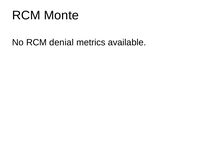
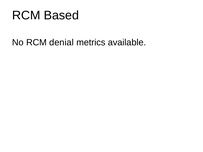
Monte: Monte -> Based (61, 15)
